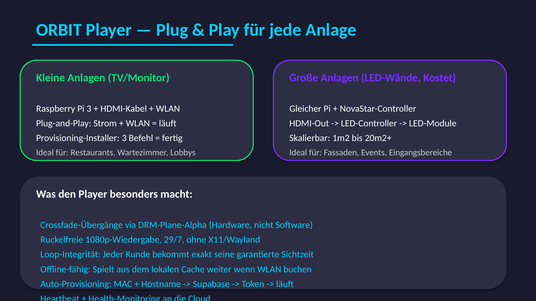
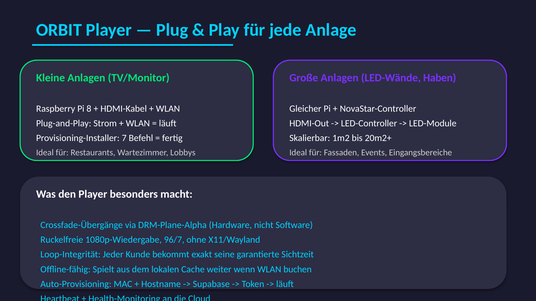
Kostet: Kostet -> Haben (440, 78)
Pi 3: 3 -> 8 (89, 109)
Provisioning-Installer 3: 3 -> 7 (124, 138)
29/7: 29/7 -> 96/7 (174, 240)
